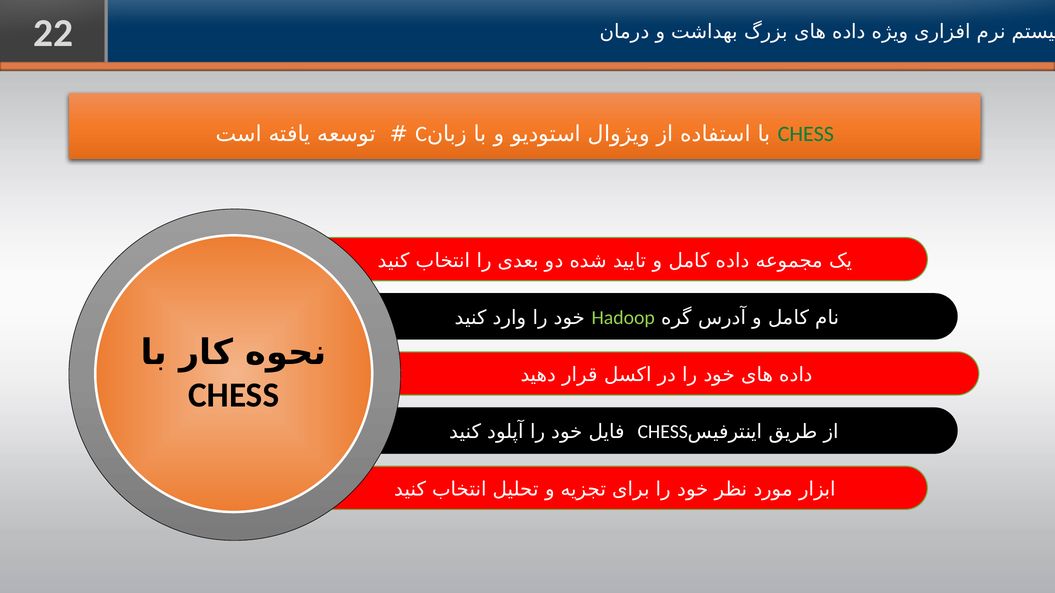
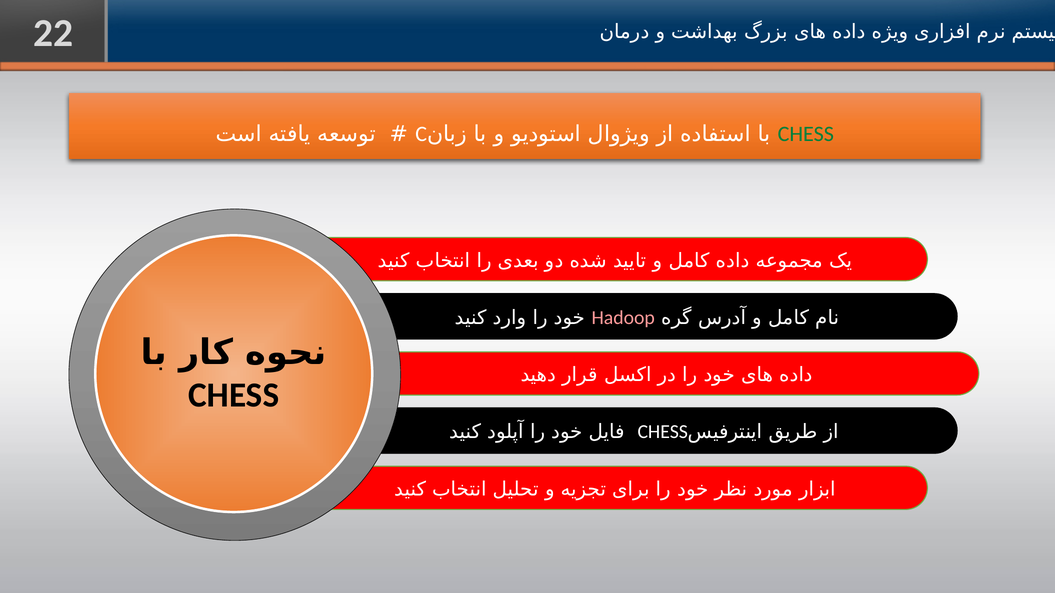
Hadoop colour: light green -> pink (623, 318)
